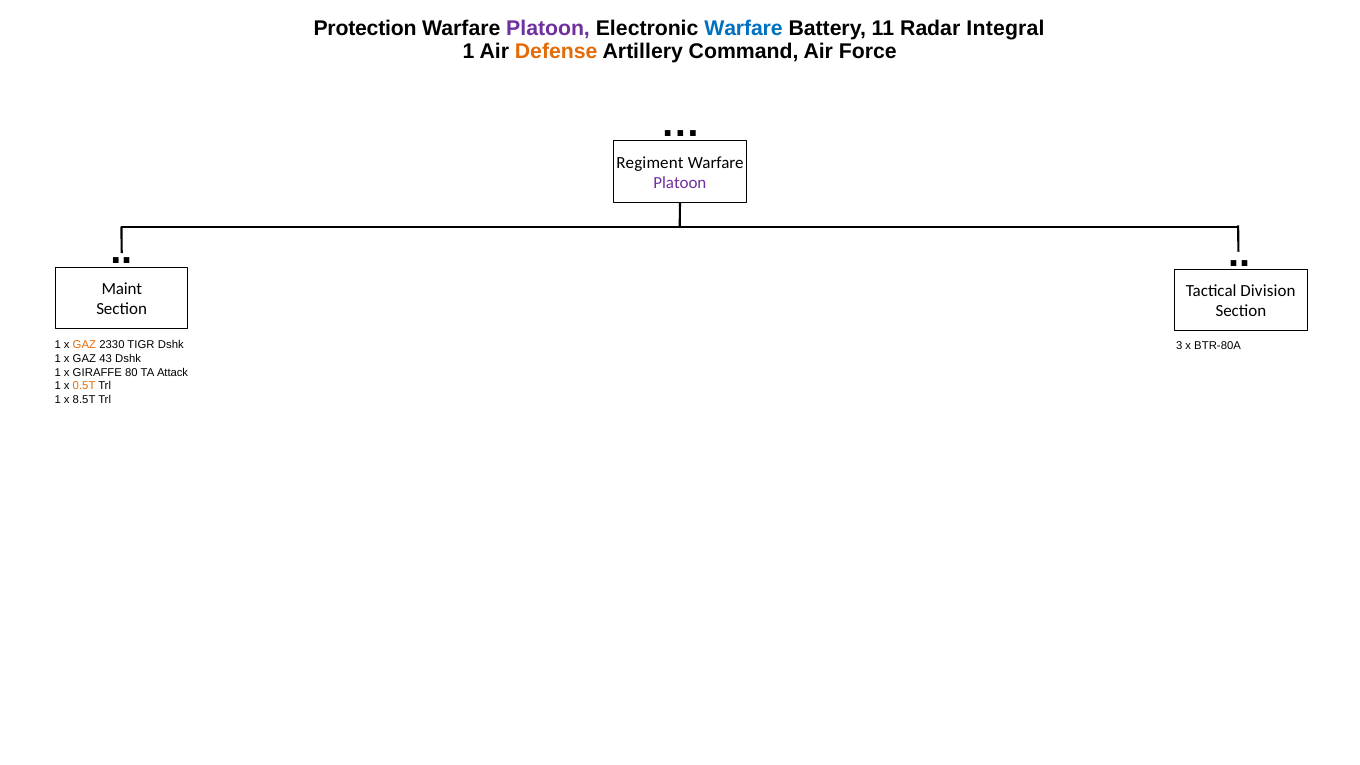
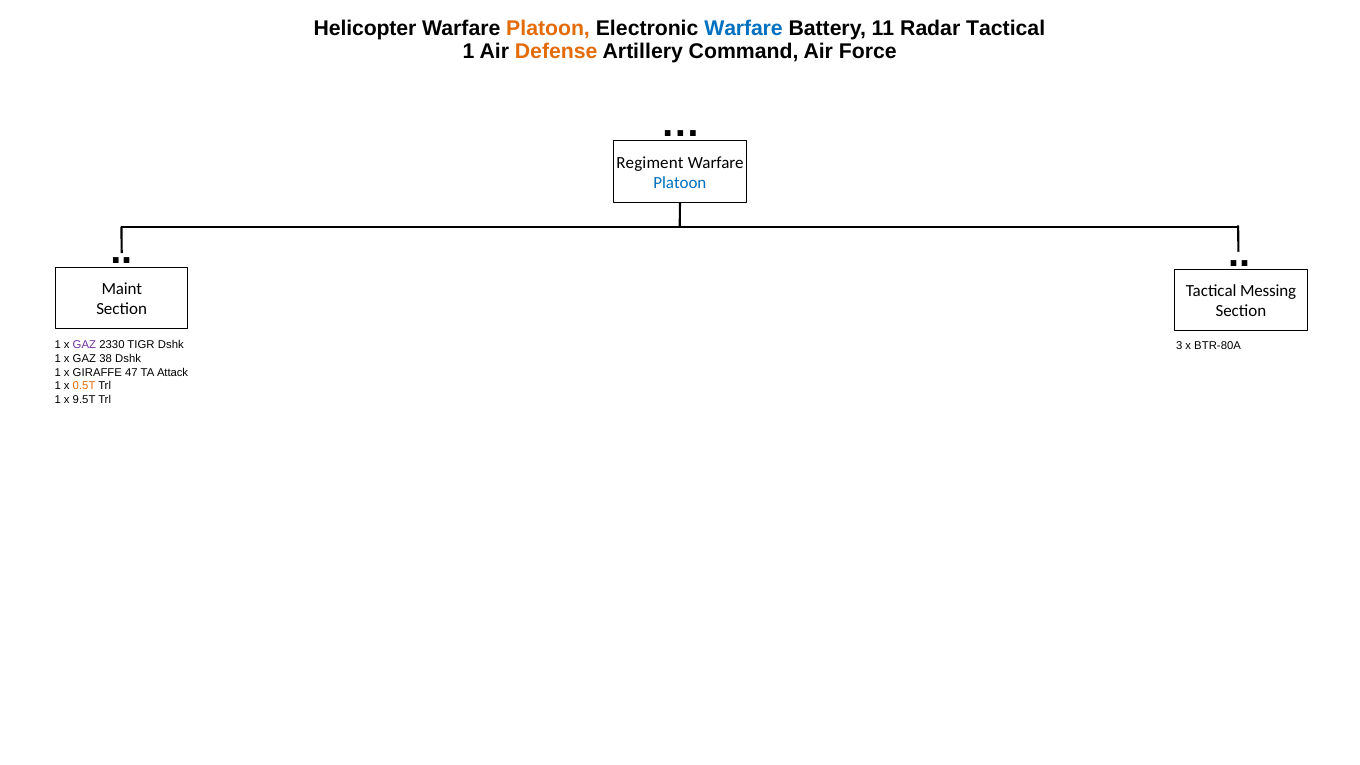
Protection: Protection -> Helicopter (365, 29)
Platoon colour: purple -> orange (548, 29)
Radar Integral: Integral -> Tactical (1006, 29)
Platoon colour: purple -> blue (680, 183)
Division: Division -> Messing (1268, 291)
GAZ colour: orange -> purple (84, 345)
43: 43 -> 38 (106, 359)
80: 80 -> 47 (131, 372)
8.5T: 8.5T -> 9.5T (84, 399)
